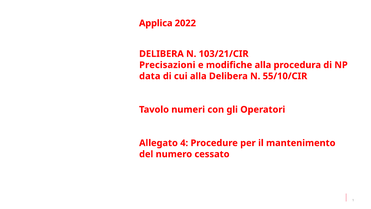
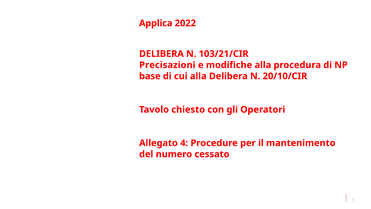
data: data -> base (150, 76)
55/10/CIR: 55/10/CIR -> 20/10/CIR (285, 76)
numeri: numeri -> chiesto (188, 109)
